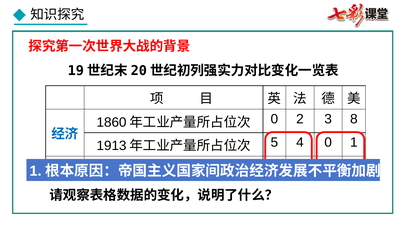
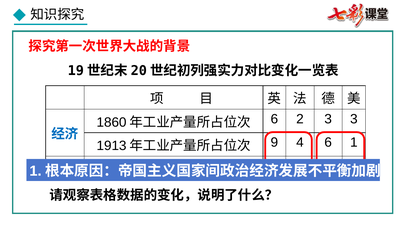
0: 0 -> 6 (274, 119)
3 8: 8 -> 3 (354, 119)
5: 5 -> 9 (274, 143)
4 0: 0 -> 6 (328, 143)
